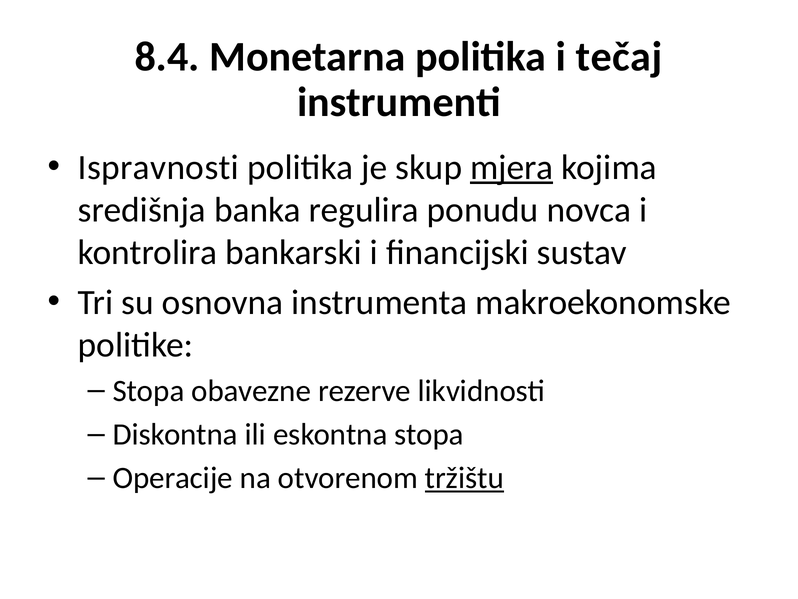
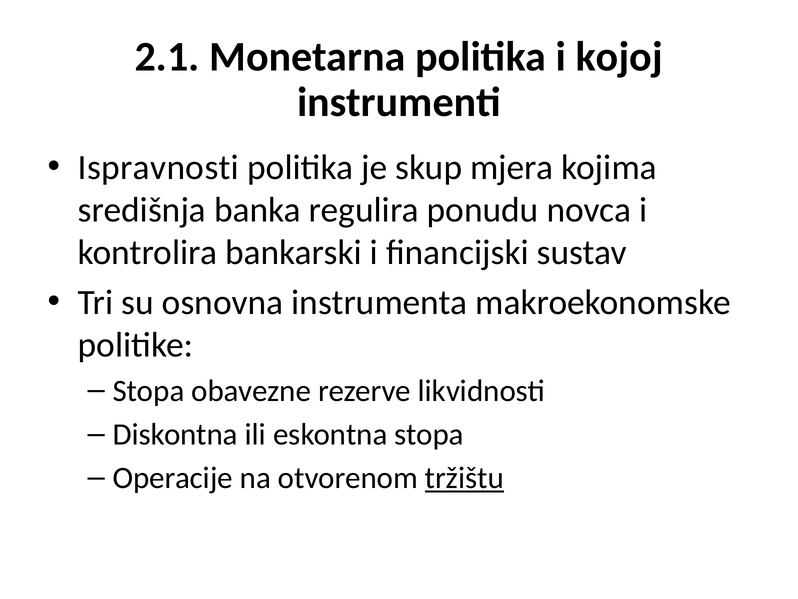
8.4: 8.4 -> 2.1 (167, 57)
tečaj: tečaj -> kojoj (619, 57)
mjera underline: present -> none (512, 167)
